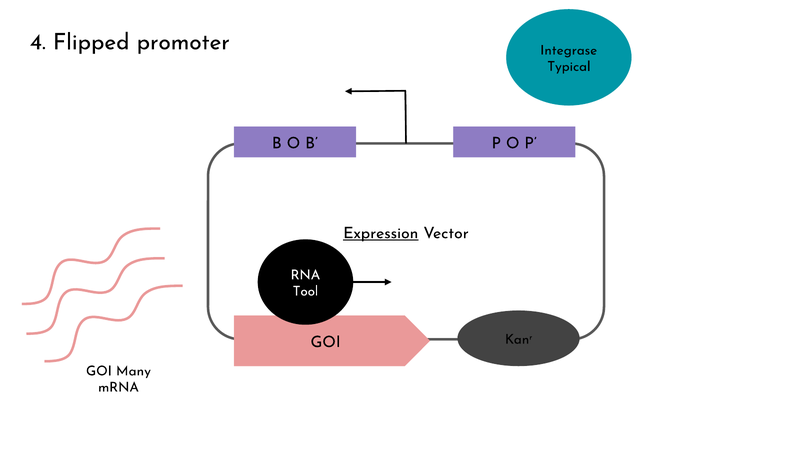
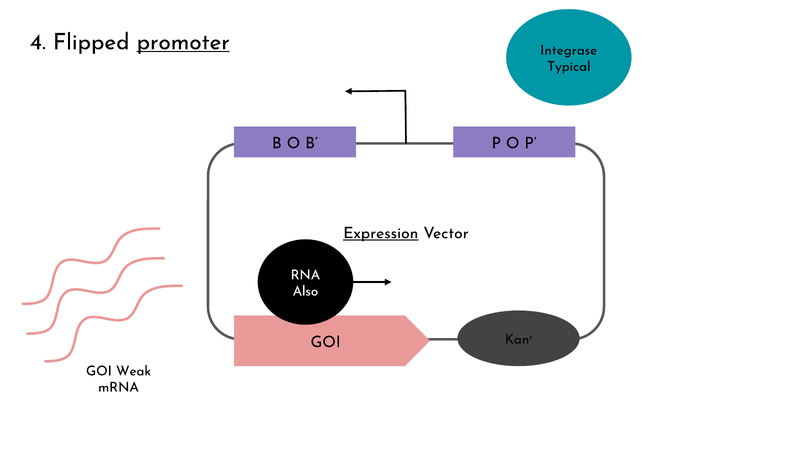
promoter underline: none -> present (183, 42)
Tool: Tool -> Also (305, 291)
Many: Many -> Weak (134, 371)
